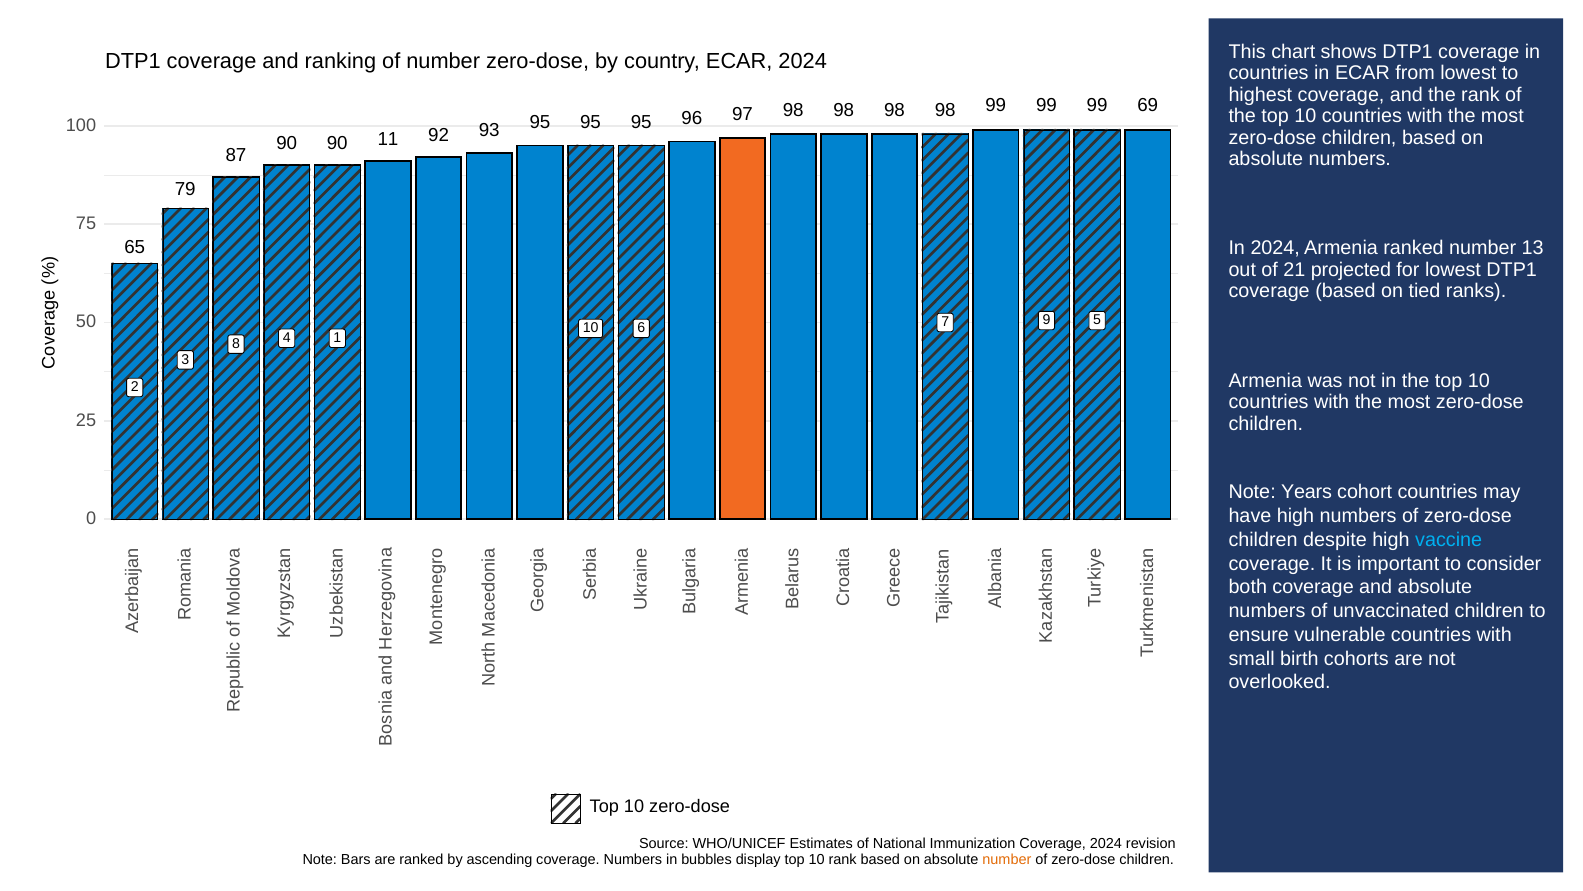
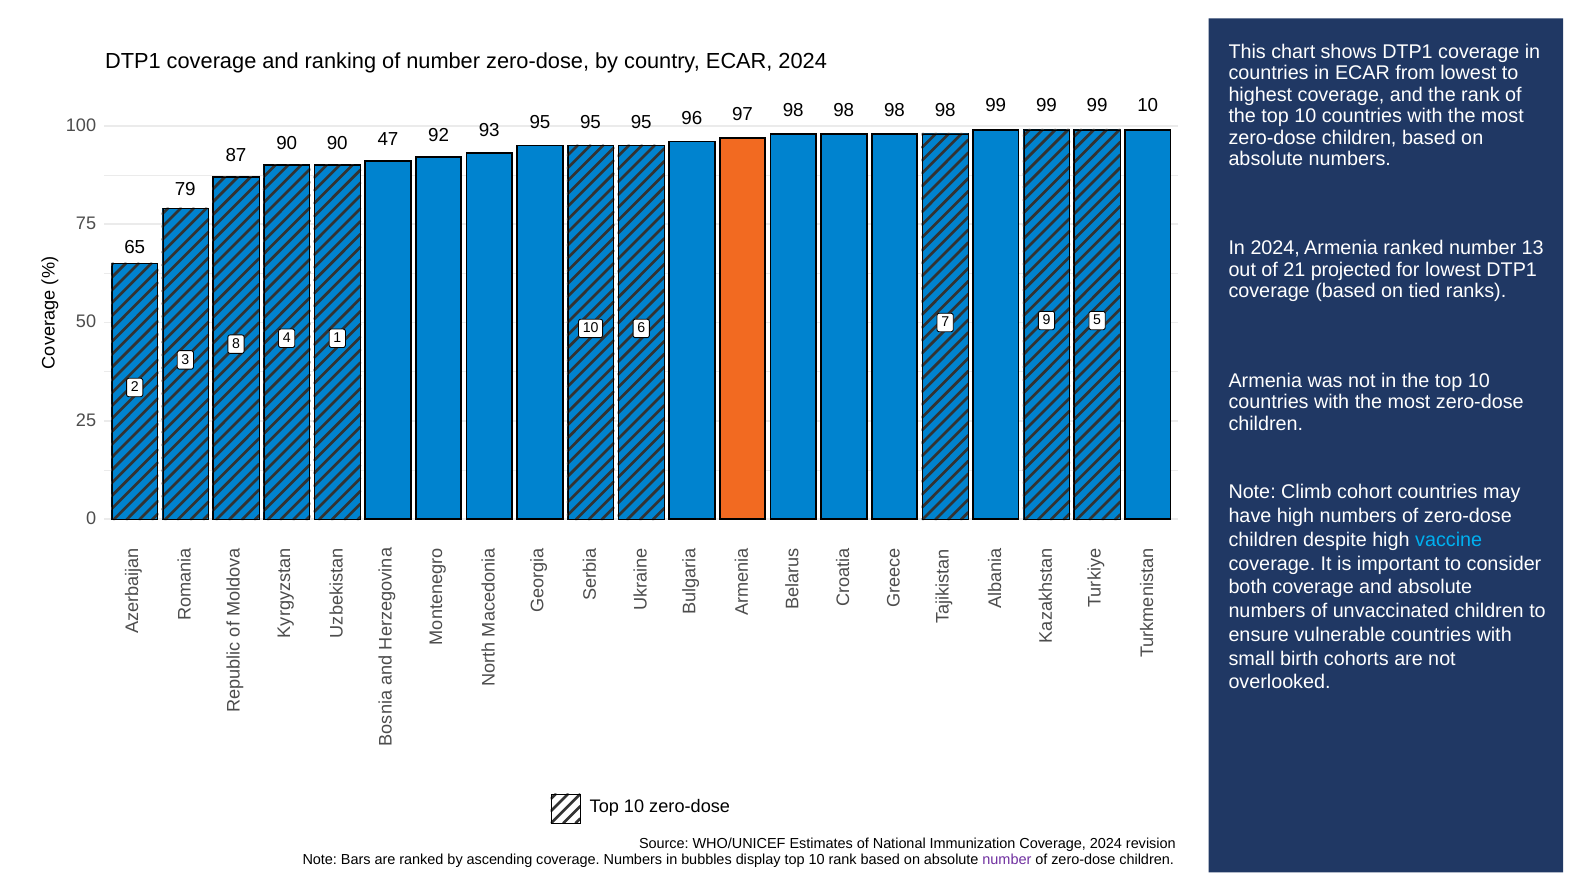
99 69: 69 -> 10 (1148, 106)
11: 11 -> 47 (388, 139)
Years: Years -> Climb (1306, 492)
number colour: orange -> purple (1007, 859)
